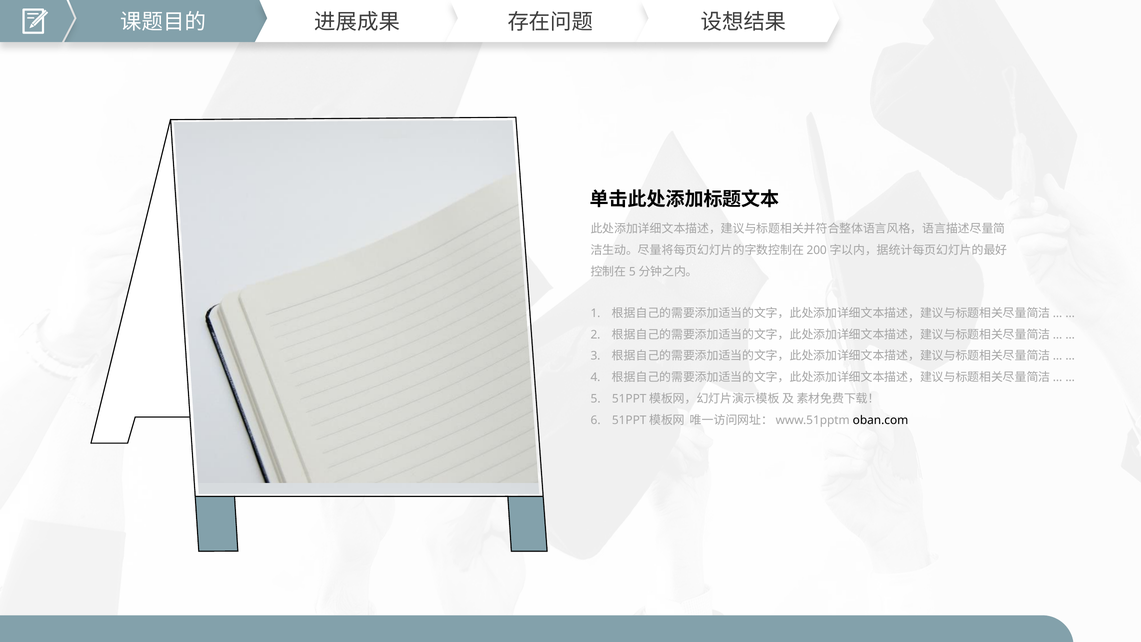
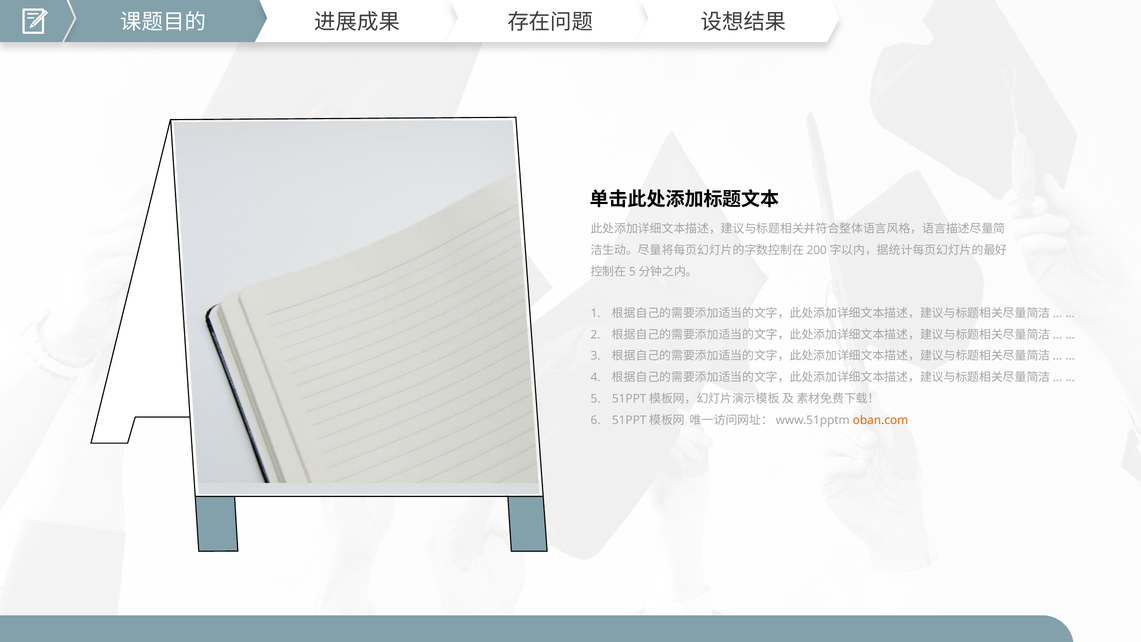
oban.com colour: black -> orange (881, 420)
